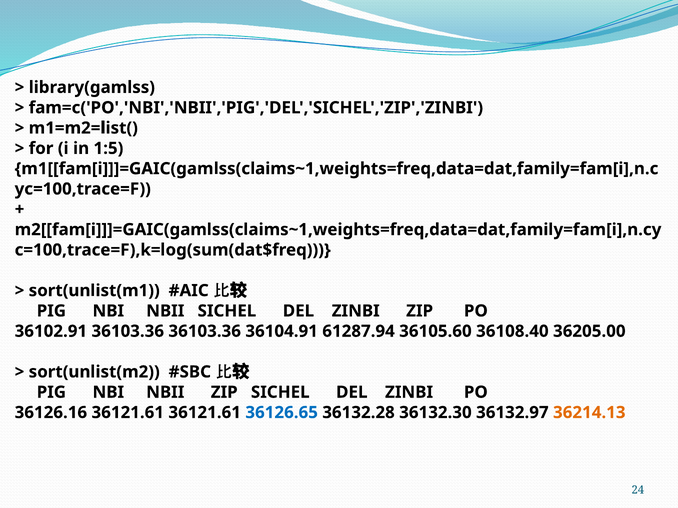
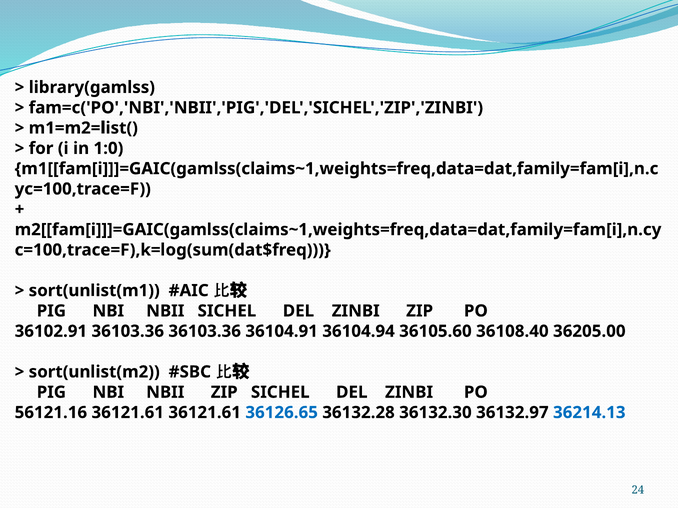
1:5: 1:5 -> 1:0 (108, 148)
61287.94: 61287.94 -> 36104.94 (359, 332)
36126.16: 36126.16 -> 56121.16 (51, 413)
36214.13 colour: orange -> blue (589, 413)
